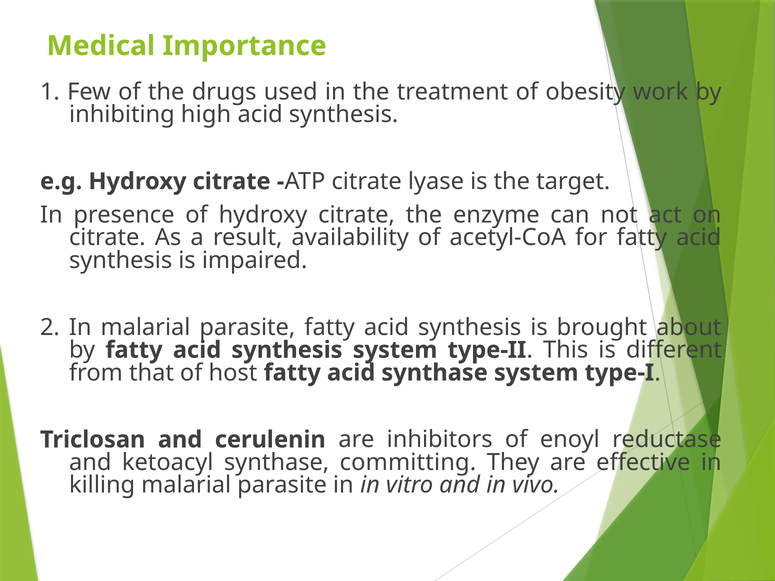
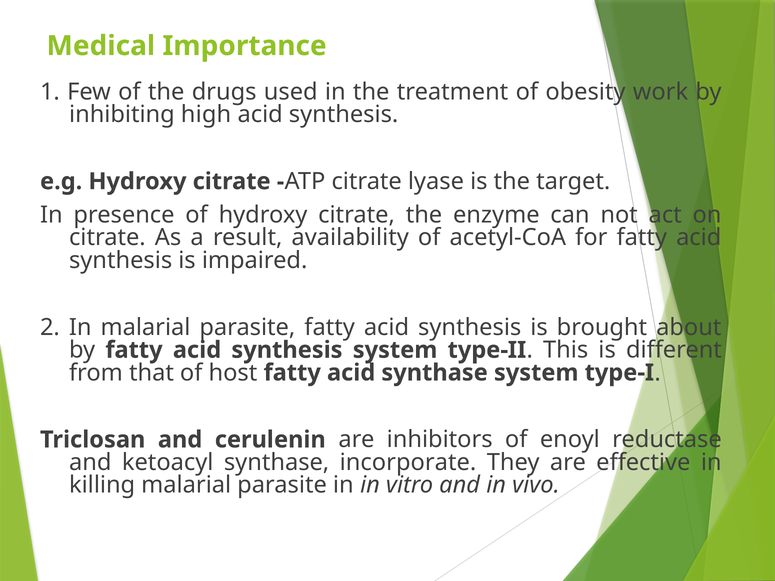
committing: committing -> incorporate (408, 463)
